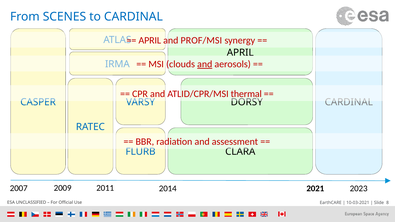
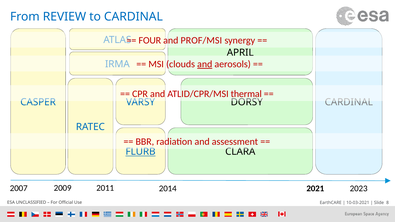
SCENES: SCENES -> REVIEW (64, 17)
APRIL: APRIL -> FOUR (150, 40)
FLURB underline: none -> present (141, 152)
